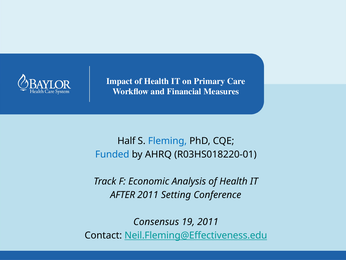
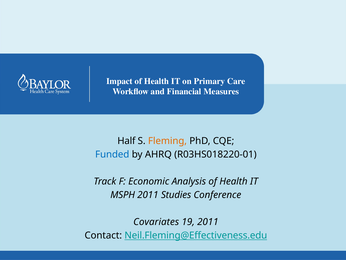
Fleming colour: blue -> orange (167, 141)
AFTER: AFTER -> MSPH (123, 195)
Setting: Setting -> Studies (176, 195)
Consensus: Consensus -> Covariates (156, 222)
